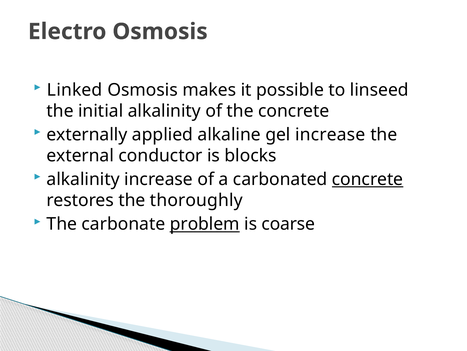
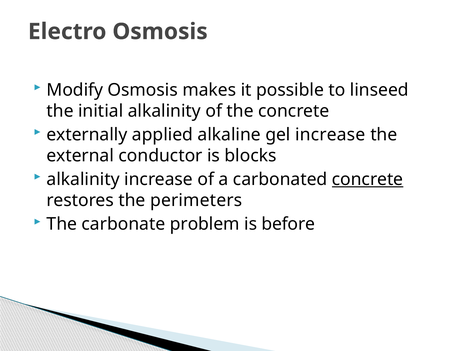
Linked: Linked -> Modify (75, 90)
thoroughly: thoroughly -> perimeters (196, 200)
problem underline: present -> none (205, 224)
coarse: coarse -> before (288, 224)
